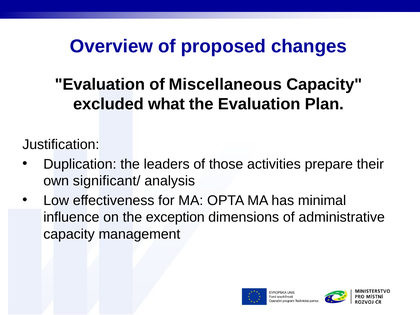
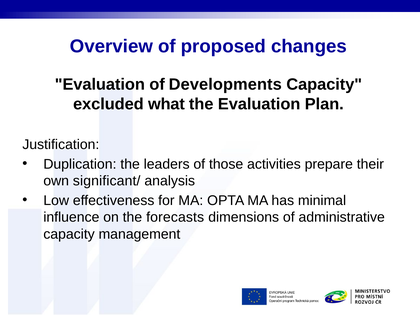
Miscellaneous: Miscellaneous -> Developments (225, 85)
exception: exception -> forecasts (175, 217)
